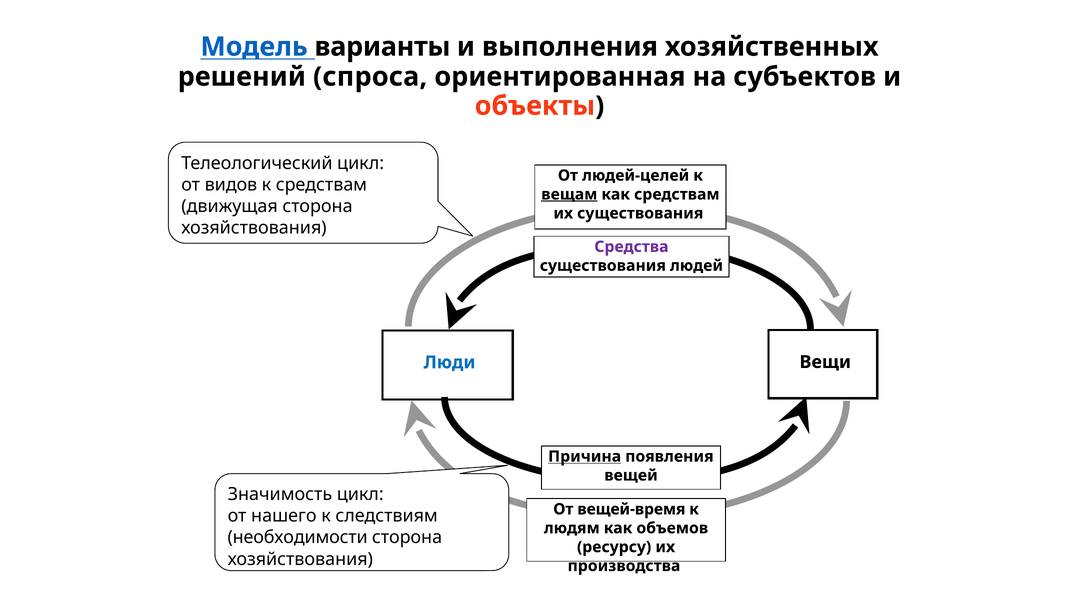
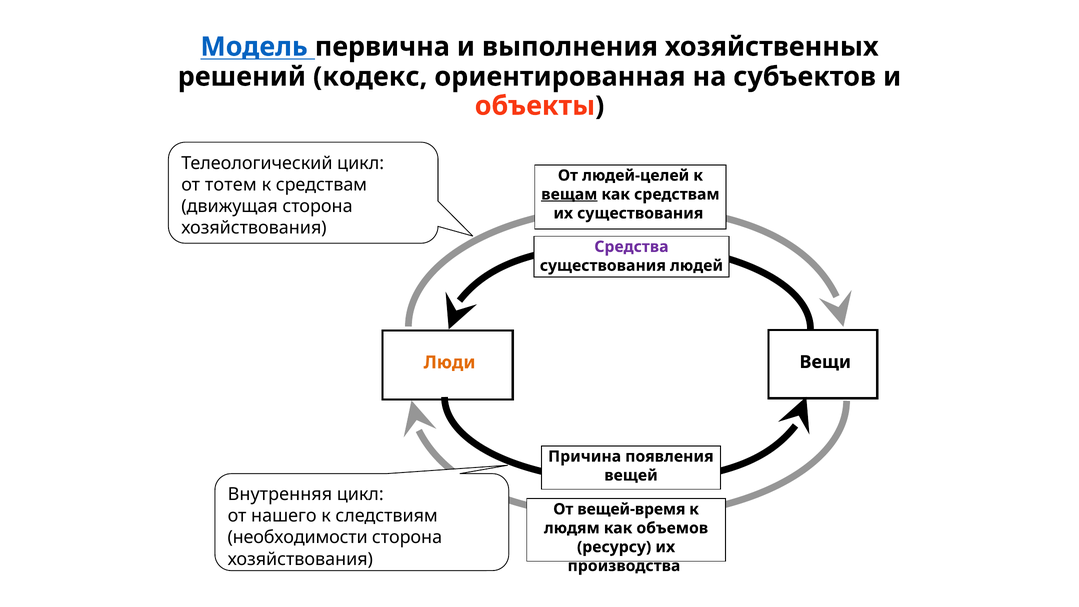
варианты: варианты -> первична (382, 47)
спроса: спроса -> кодекс (370, 77)
видов: видов -> тотем (231, 185)
Люди colour: blue -> orange (450, 362)
Причина underline: present -> none (585, 456)
Значимость: Значимость -> Внутренняя (280, 494)
